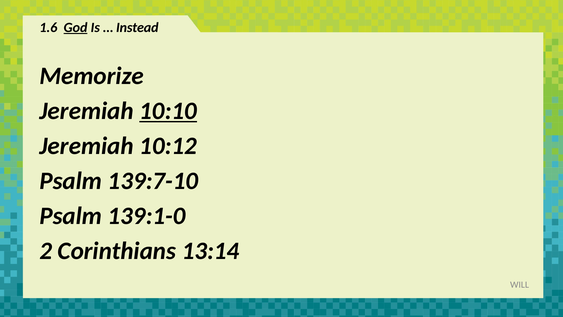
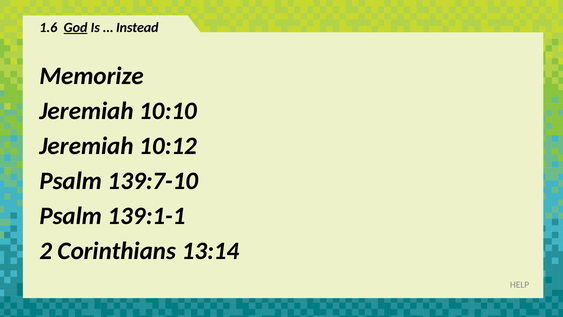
10:10 underline: present -> none (168, 111)
139:1-0: 139:1-0 -> 139:1-1 (147, 216)
WILL: WILL -> HELP (520, 285)
